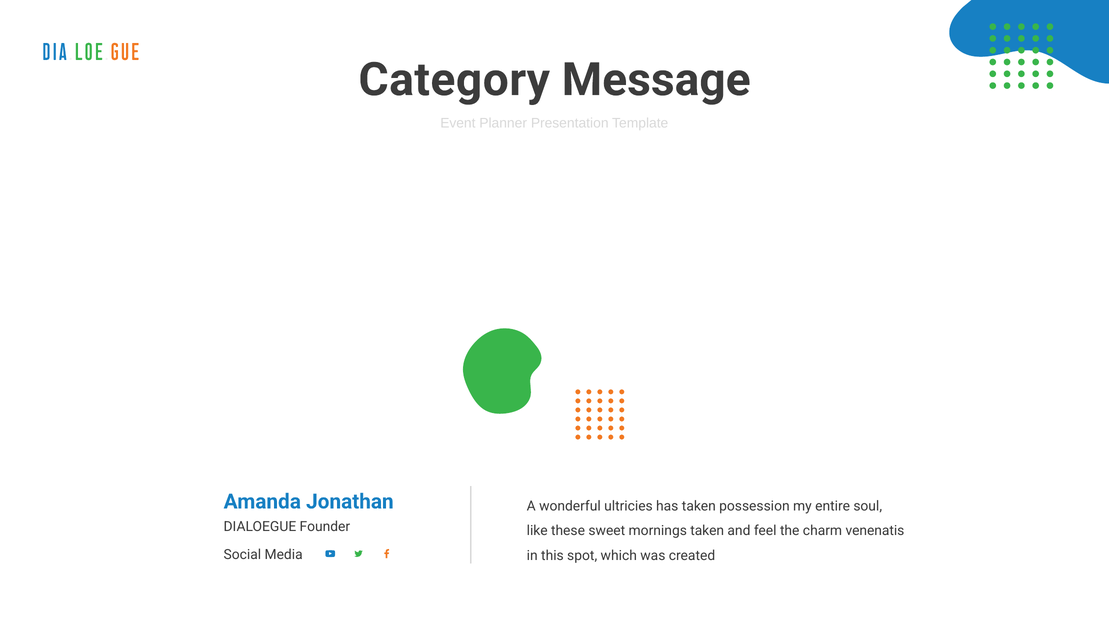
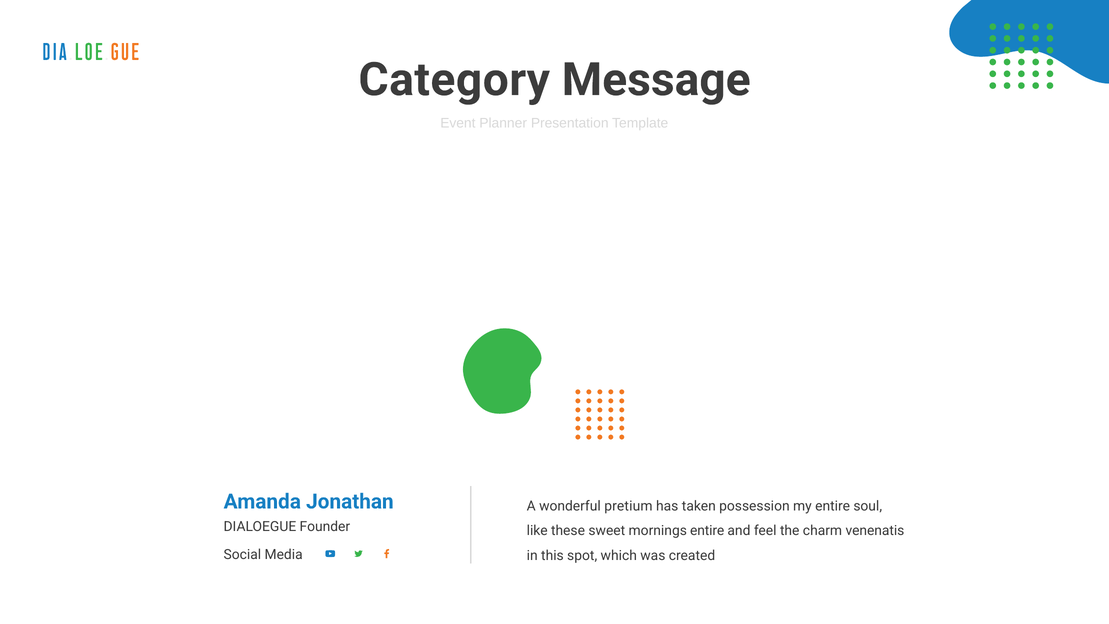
ultricies: ultricies -> pretium (628, 506)
mornings taken: taken -> entire (707, 531)
